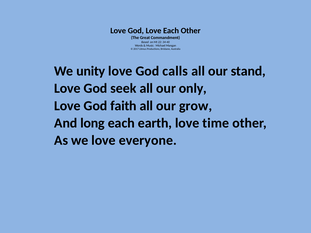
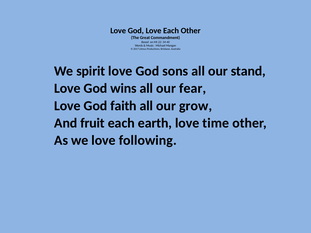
unity: unity -> spirit (91, 71)
calls: calls -> sons (175, 71)
seek: seek -> wins (123, 89)
only: only -> fear (193, 89)
long: long -> fruit (93, 123)
everyone: everyone -> following (148, 140)
